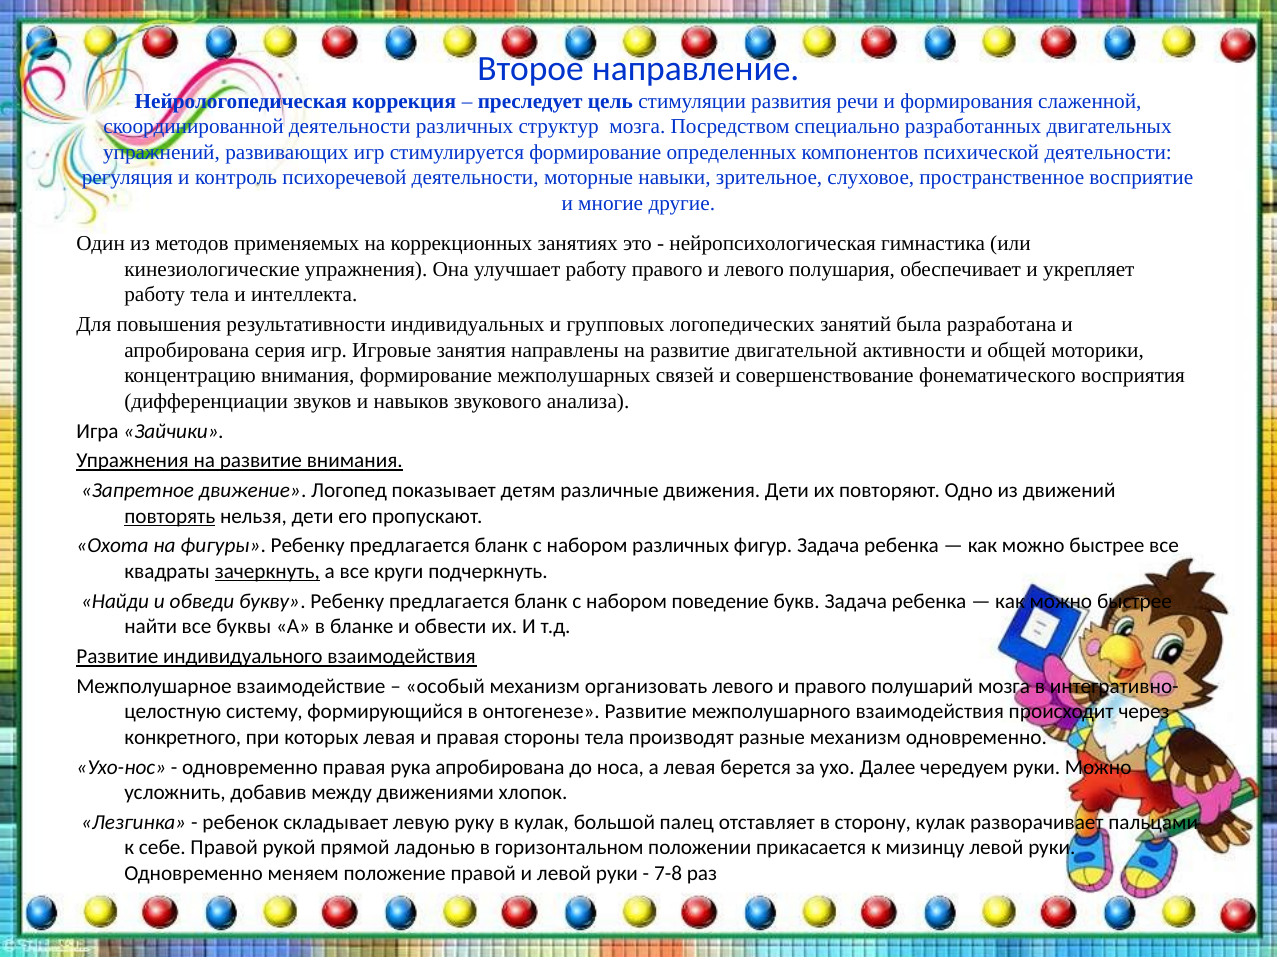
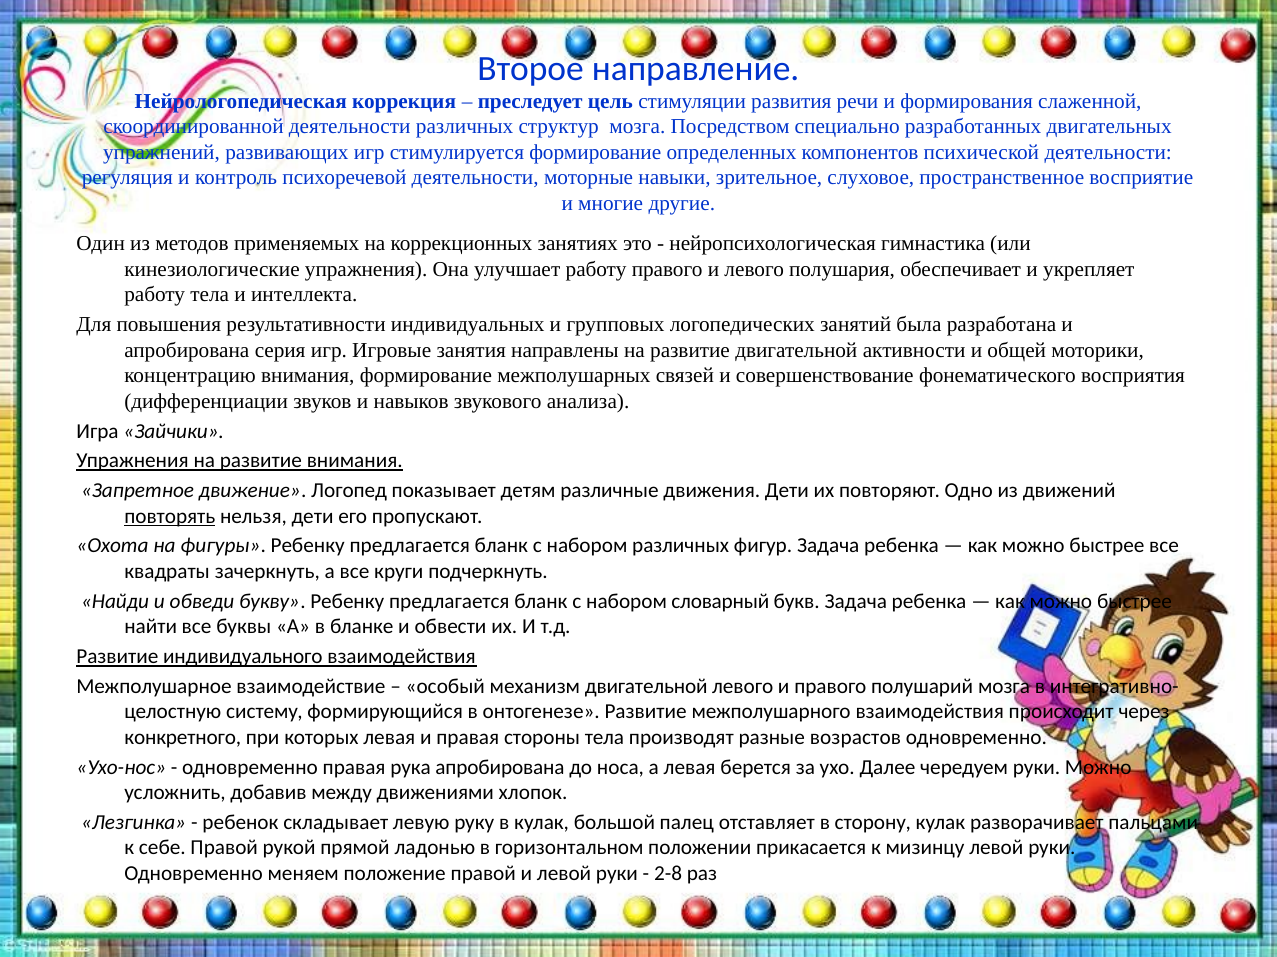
зачеркнуть underline: present -> none (267, 572)
поведение: поведение -> словарный (720, 602)
механизм организовать: организовать -> двигательной (646, 687)
разные механизм: механизм -> возрастов (855, 738)
7-8: 7-8 -> 2-8 (668, 874)
